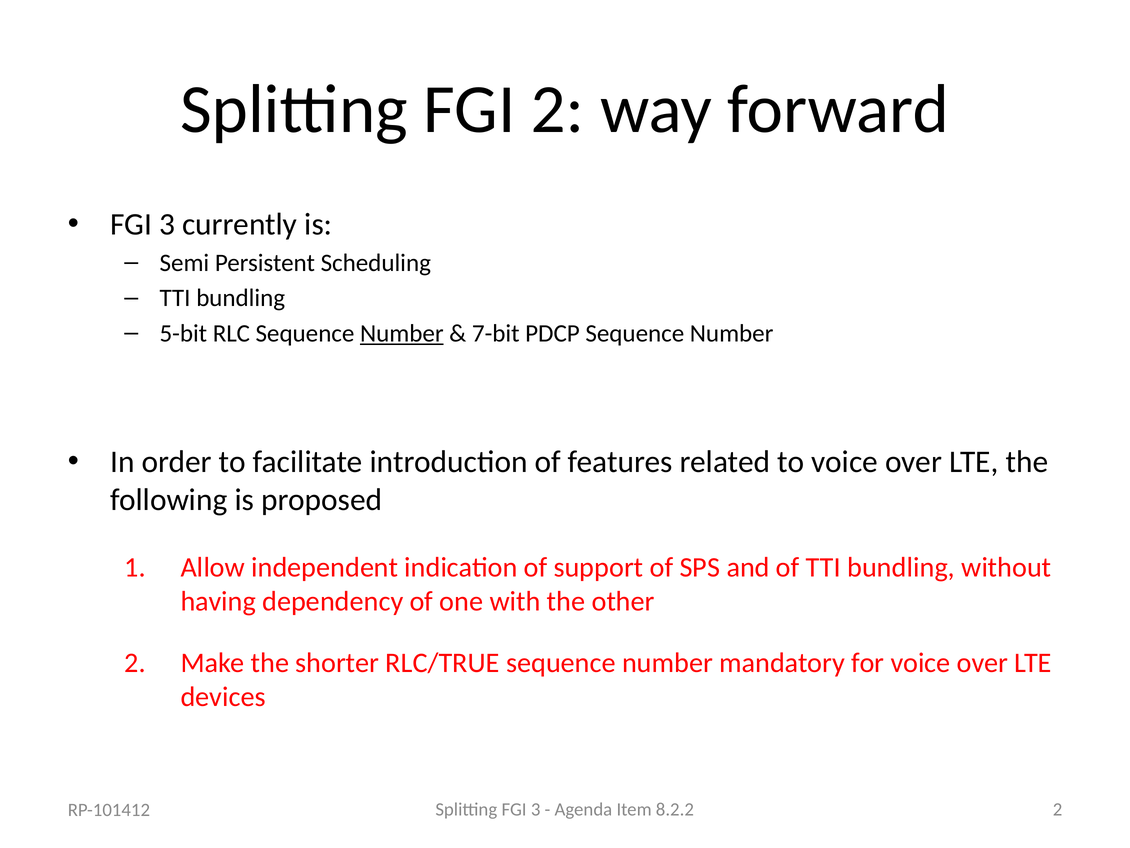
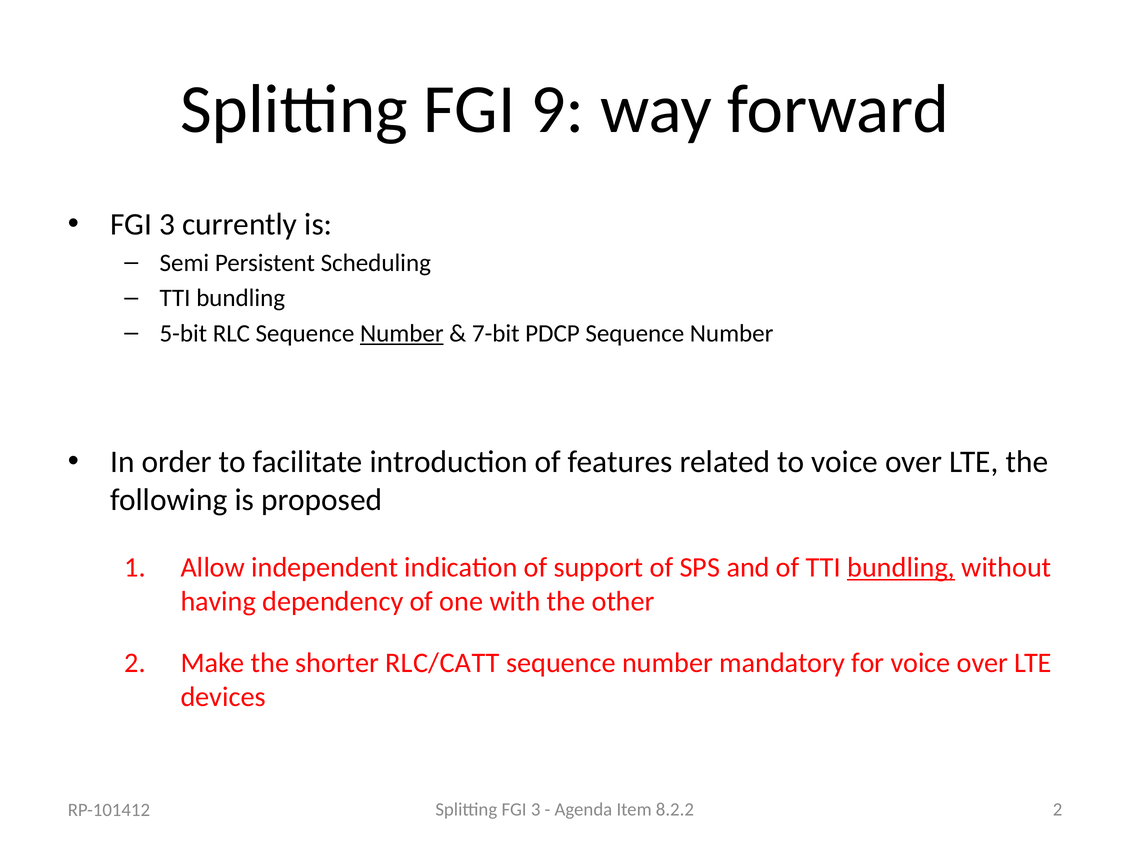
FGI 2: 2 -> 9 (558, 109)
bundling underline: none -> present (901, 567)
RLC/TRUE: RLC/TRUE -> RLC/CATT (442, 662)
